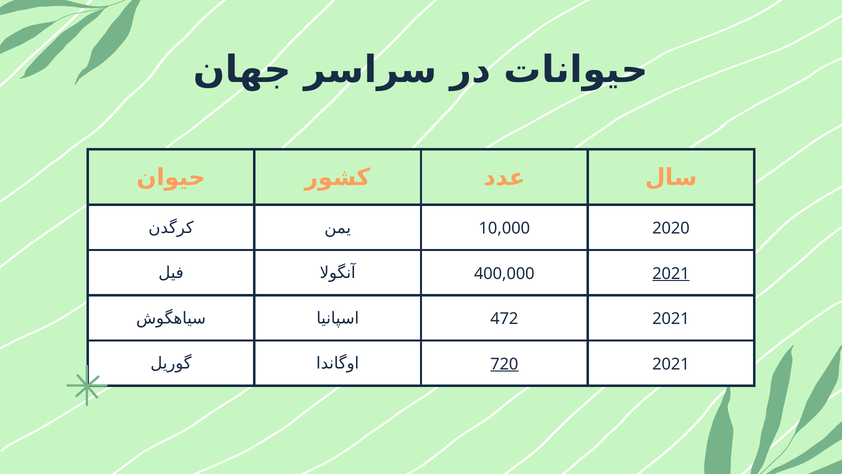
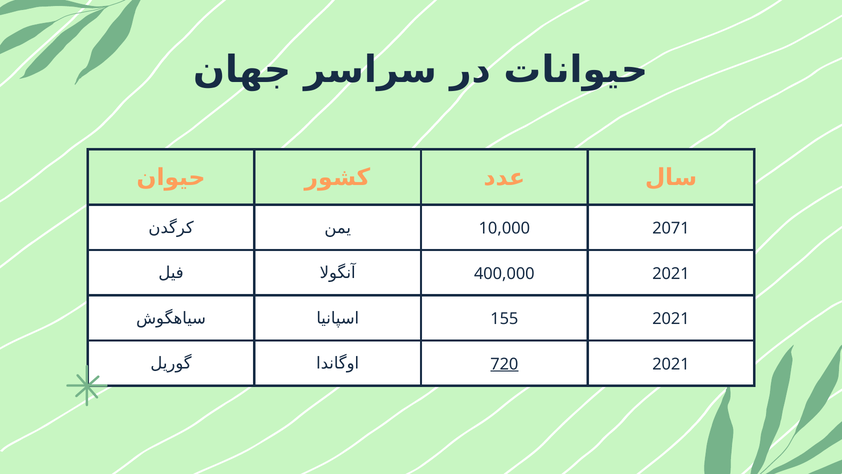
2020: 2020 -> 2071 (671, 228)
2021 underline: present -> none (671, 273)
472: 472 -> 155 (504, 319)
